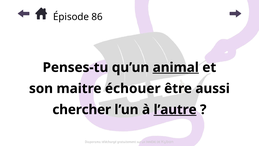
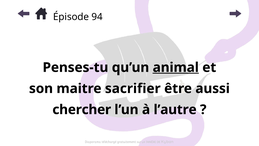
86: 86 -> 94 (97, 17)
échouer: échouer -> sacrifier (133, 88)
l’autre underline: present -> none (175, 109)
